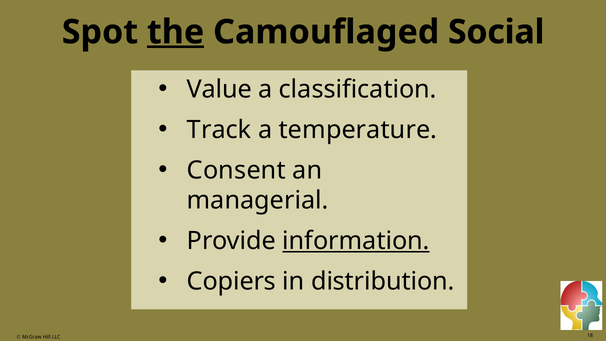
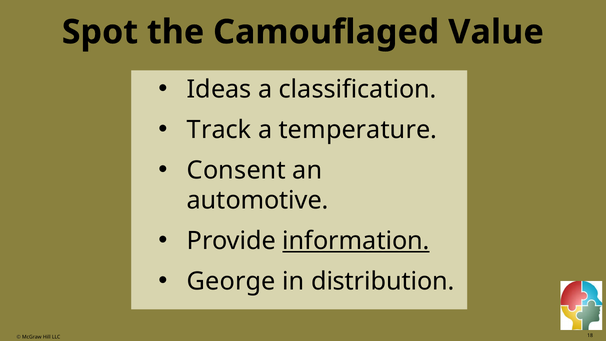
the underline: present -> none (176, 32)
Social: Social -> Value (496, 32)
Value: Value -> Ideas (219, 89)
managerial: managerial -> automotive (258, 201)
Copiers: Copiers -> George (231, 281)
